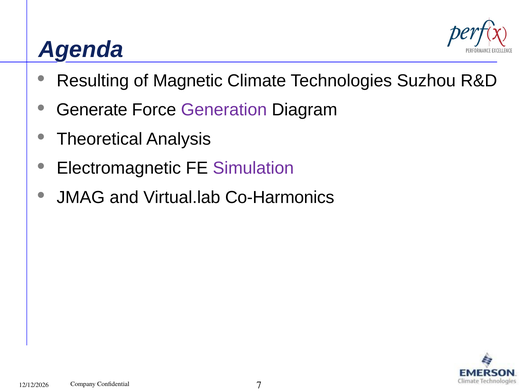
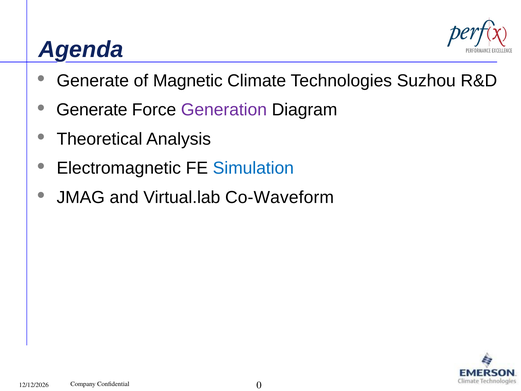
Resulting: Resulting -> Generate (93, 81)
Simulation colour: purple -> blue (253, 168)
Co-Harmonics: Co-Harmonics -> Co-Waveform (280, 197)
7: 7 -> 0 (259, 385)
